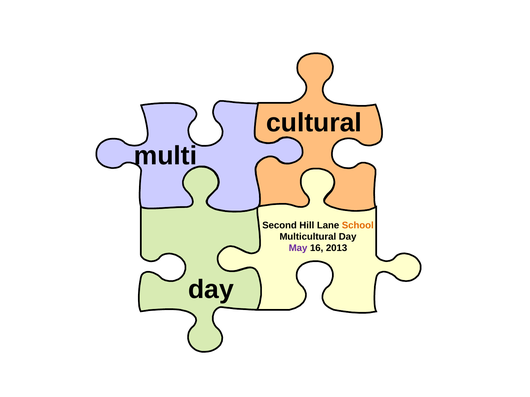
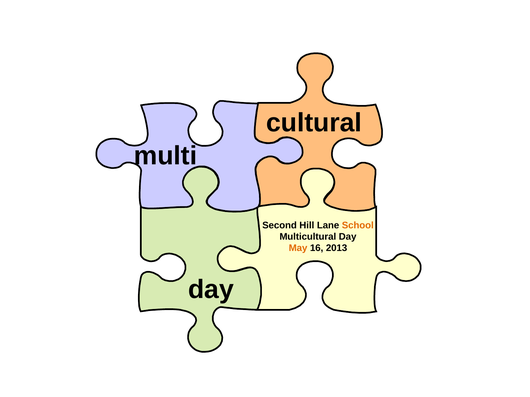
May colour: purple -> orange (298, 248)
